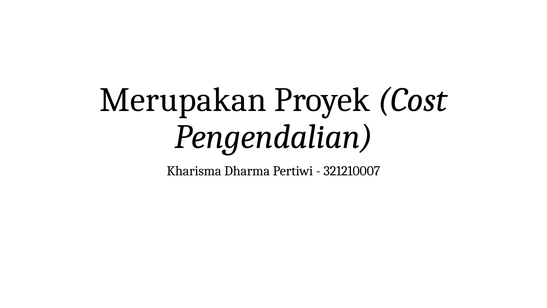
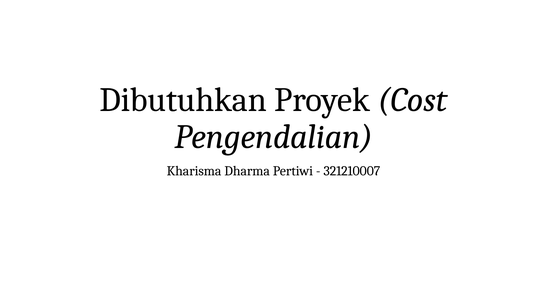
Merupakan: Merupakan -> Dibutuhkan (183, 100)
